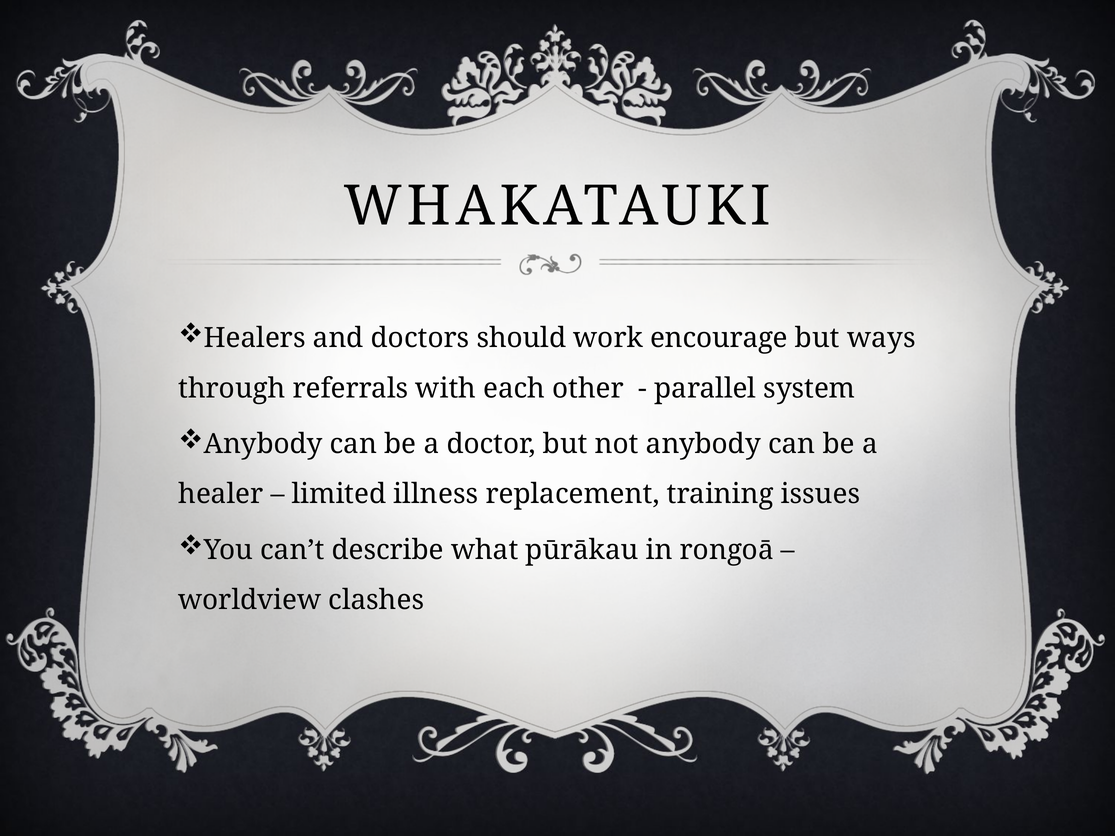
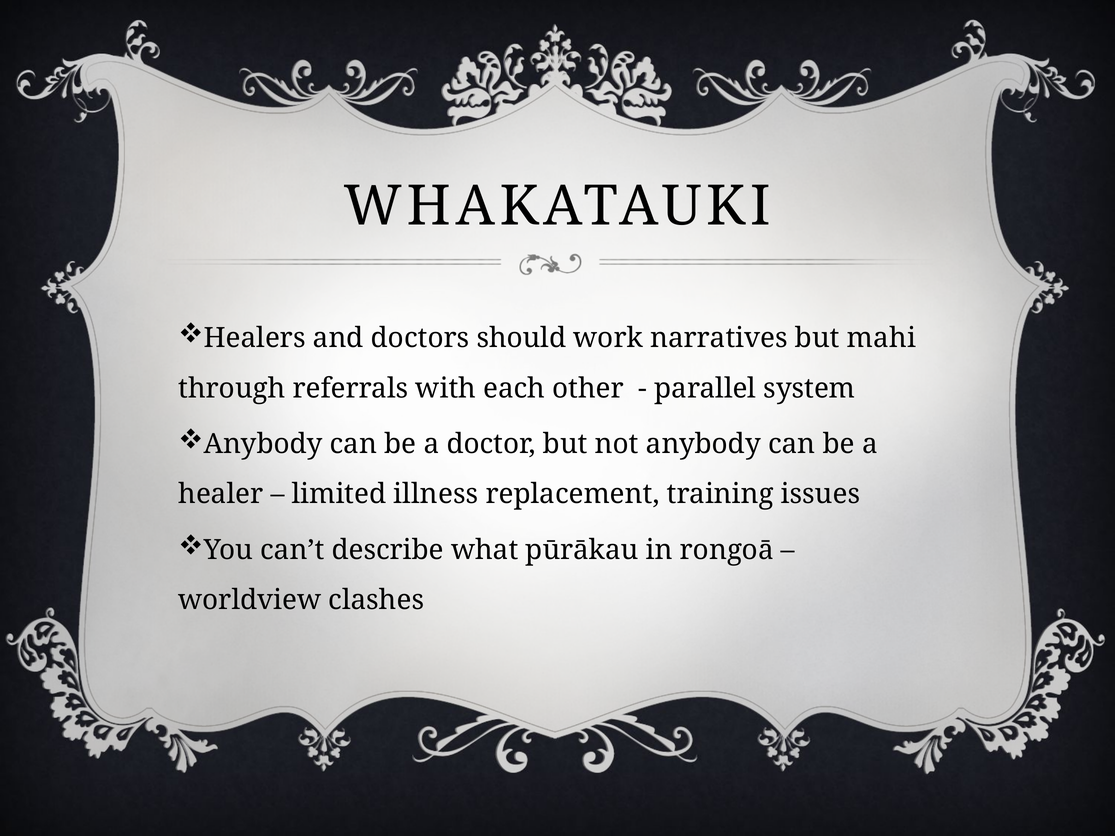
encourage: encourage -> narratives (719, 338)
ways: ways -> mahi (882, 338)
